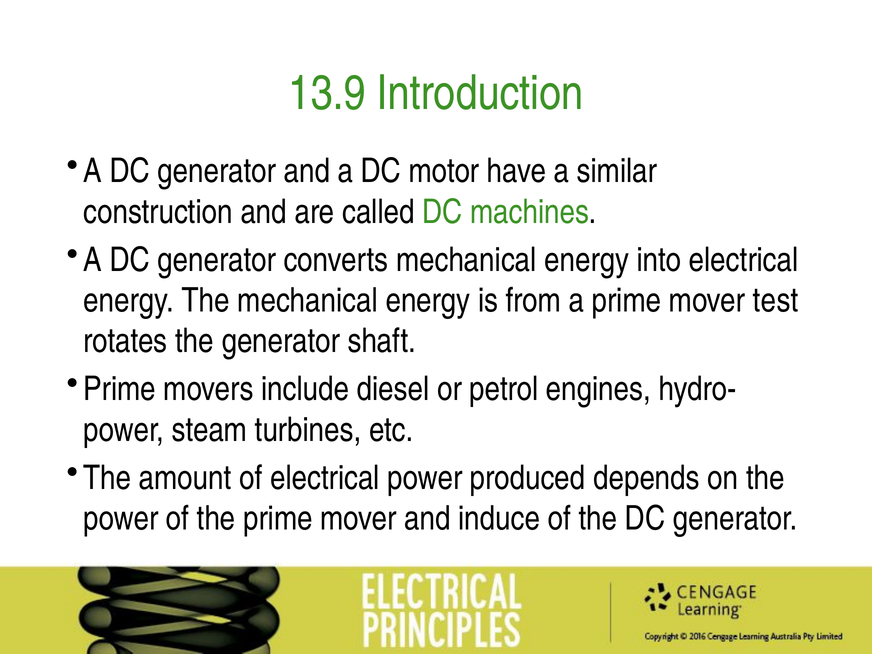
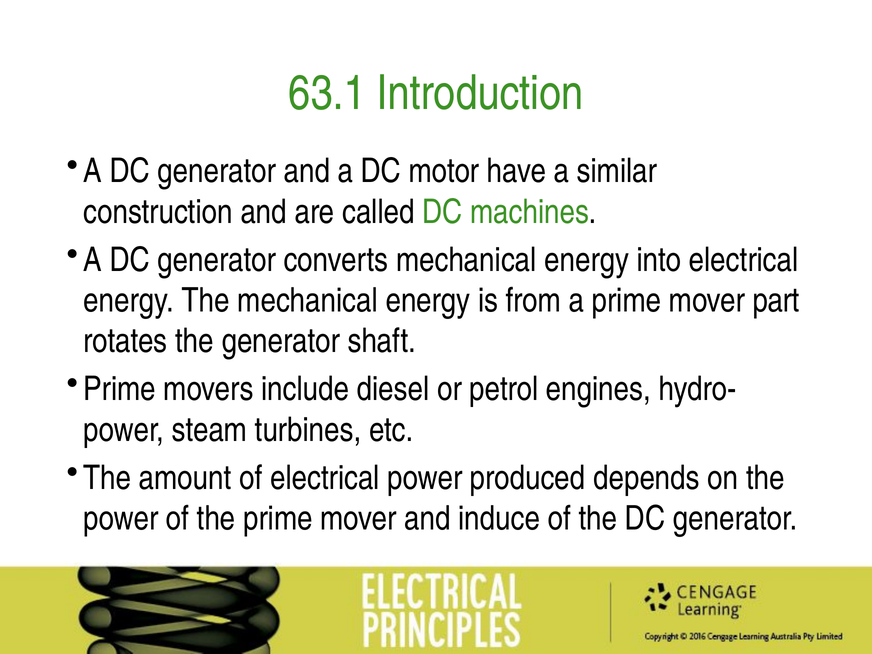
13.9: 13.9 -> 63.1 (327, 93)
test: test -> part (776, 301)
